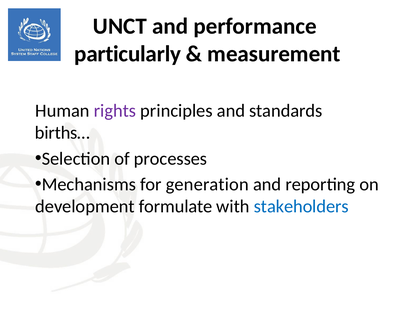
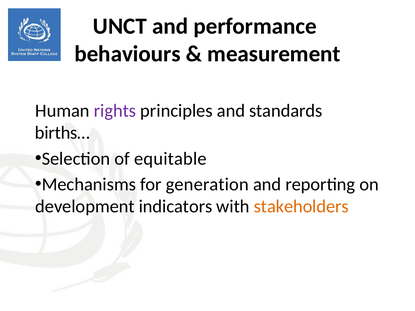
particularly: particularly -> behaviours (128, 54)
processes: processes -> equitable (170, 159)
formulate: formulate -> indicators (176, 207)
stakeholders colour: blue -> orange (301, 207)
